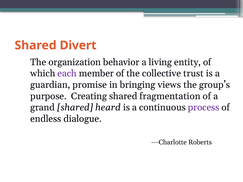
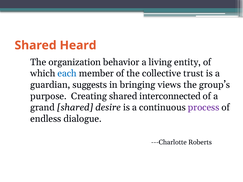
Divert: Divert -> Heard (78, 45)
each colour: purple -> blue (67, 74)
promise: promise -> suggests (90, 85)
fragmentation: fragmentation -> interconnected (170, 96)
heard: heard -> desire (108, 108)
